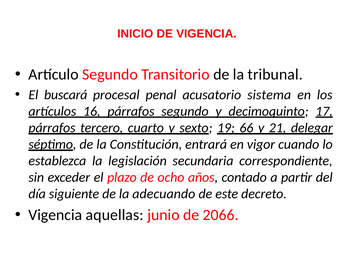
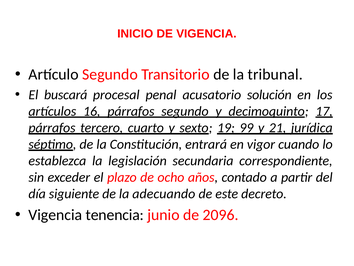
sistema: sistema -> solución (269, 95)
66: 66 -> 99 (246, 128)
delegar: delegar -> jurídica (312, 128)
aquellas: aquellas -> tenencia (115, 214)
2066: 2066 -> 2096 (221, 214)
